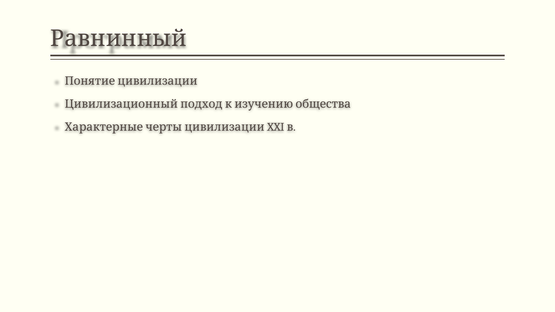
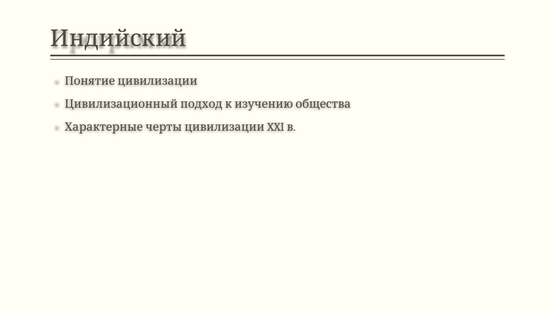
Равнинный: Равнинный -> Индийский (118, 39)
